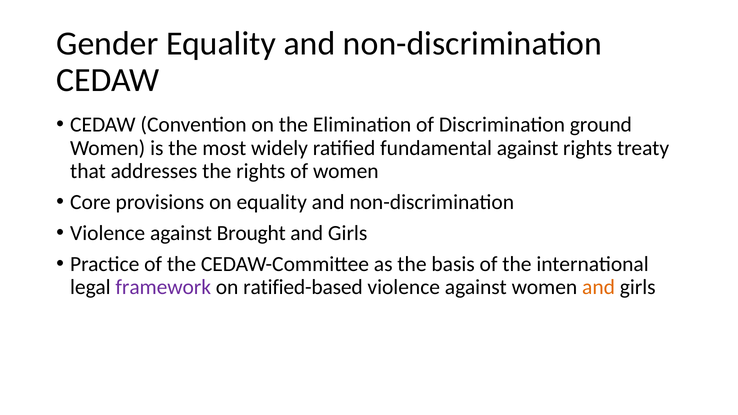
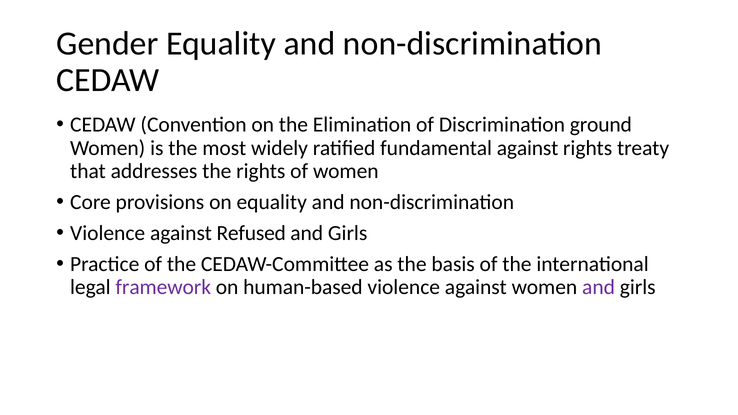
Brought: Brought -> Refused (251, 233)
ratified-based: ratified-based -> human-based (303, 287)
and colour: orange -> purple (599, 287)
